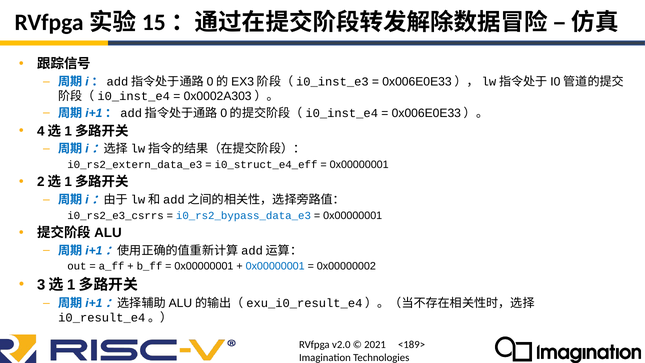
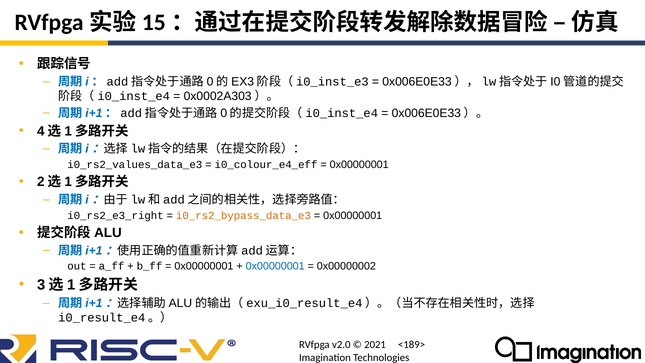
i0_rs2_extern_data_e3: i0_rs2_extern_data_e3 -> i0_rs2_values_data_e3 (135, 165)
i0_struct_e4_eff: i0_struct_e4_eff -> i0_colour_e4_eff (266, 165)
i0_rs2_e3_csrrs: i0_rs2_e3_csrrs -> i0_rs2_e3_right (116, 215)
i0_rs2_bypass_data_e3 colour: blue -> orange (243, 215)
